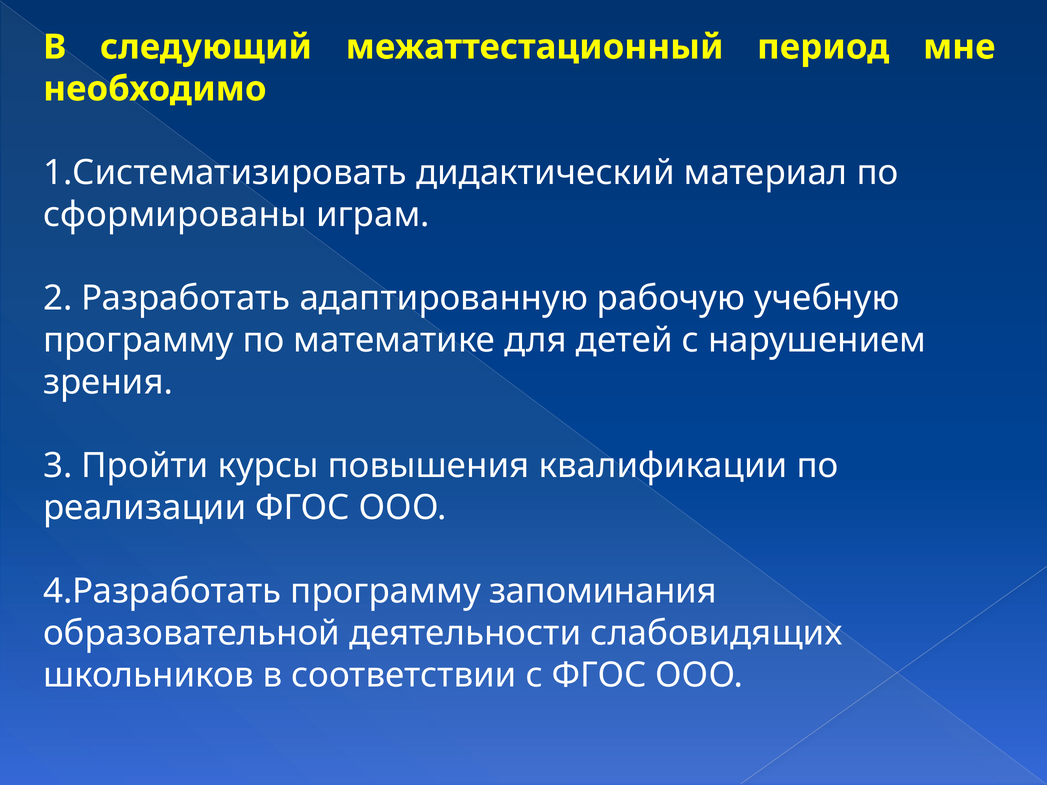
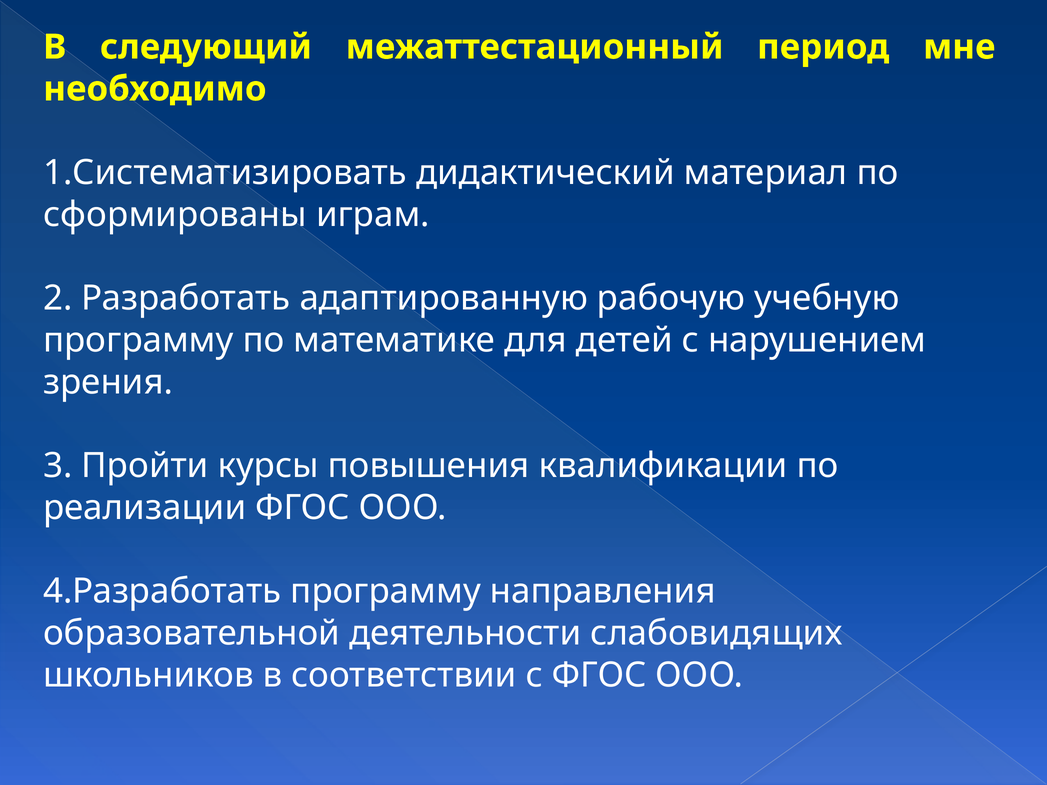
запоминания: запоминания -> направления (603, 592)
